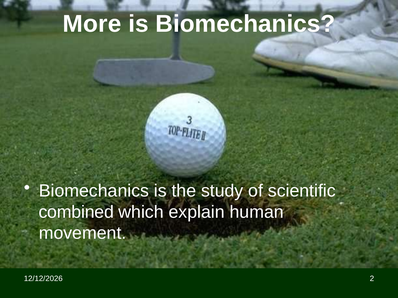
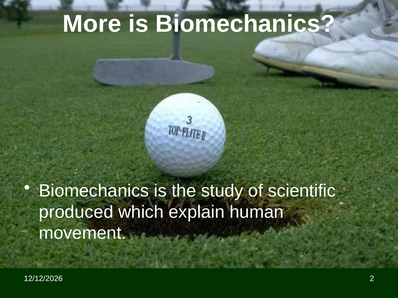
combined: combined -> produced (76, 212)
